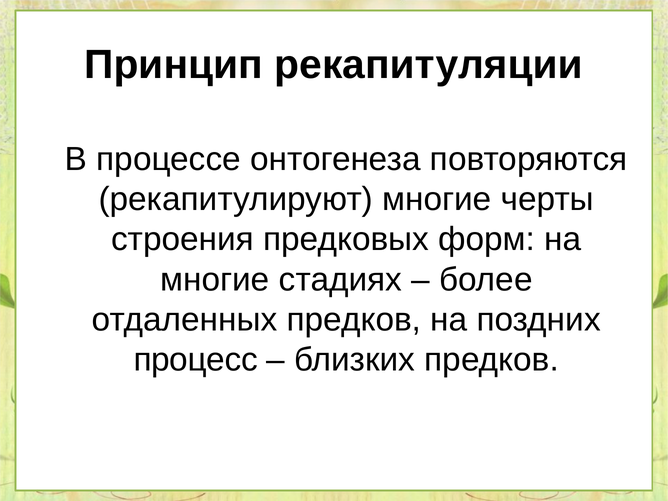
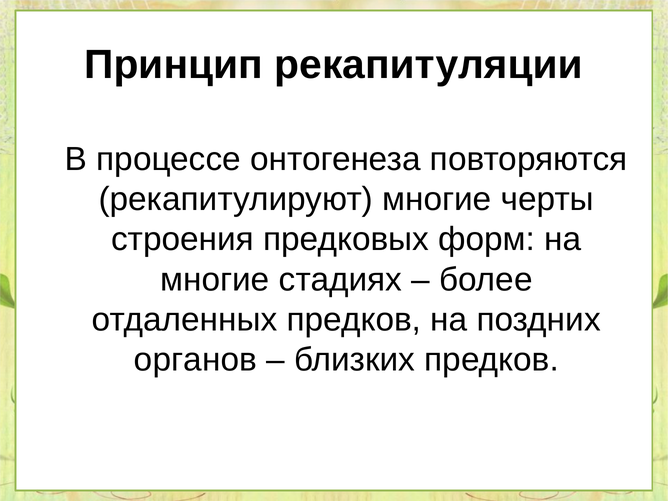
процесс: процесс -> органов (195, 360)
